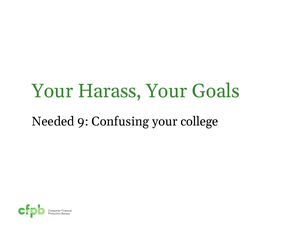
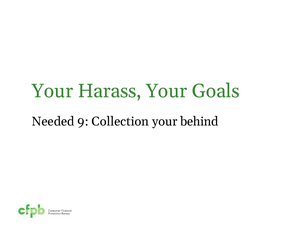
Confusing: Confusing -> Collection (120, 121)
college: college -> behind (199, 121)
